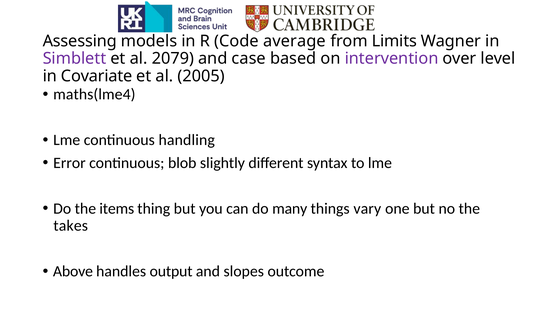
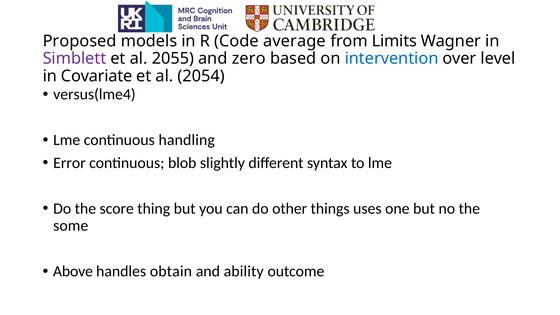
Assessing: Assessing -> Proposed (80, 41)
2079: 2079 -> 2055 (173, 59)
case: case -> zero (249, 59)
intervention colour: purple -> blue (392, 59)
2005: 2005 -> 2054 (201, 76)
maths(lme4: maths(lme4 -> versus(lme4 (94, 94)
items: items -> score (117, 209)
many: many -> other (290, 209)
vary: vary -> uses (367, 209)
takes: takes -> some (71, 226)
output: output -> obtain (171, 271)
slopes: slopes -> ability (244, 271)
